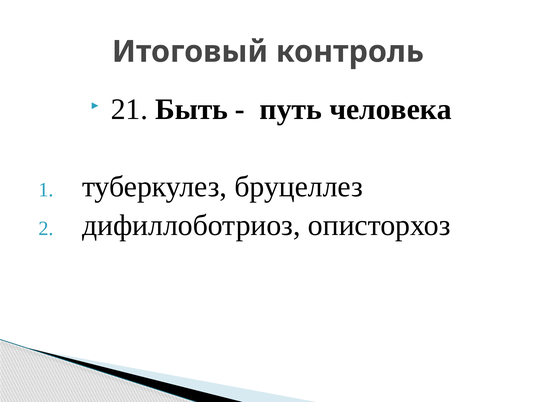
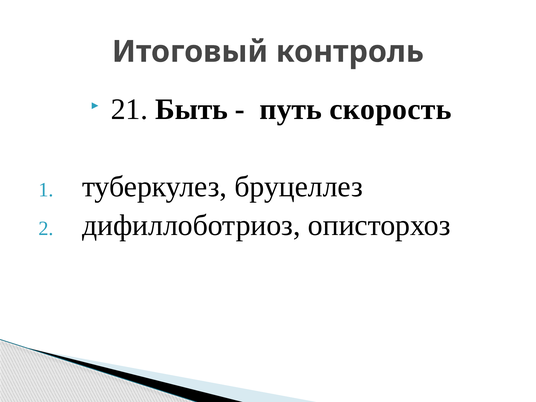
человека: человека -> скорость (390, 109)
